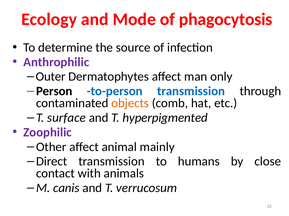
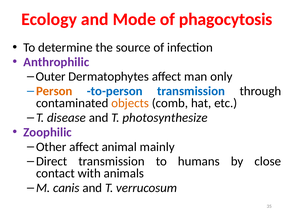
Person colour: black -> orange (54, 91)
surface: surface -> disease (66, 118)
hyperpigmented: hyperpigmented -> photosynthesize (165, 118)
